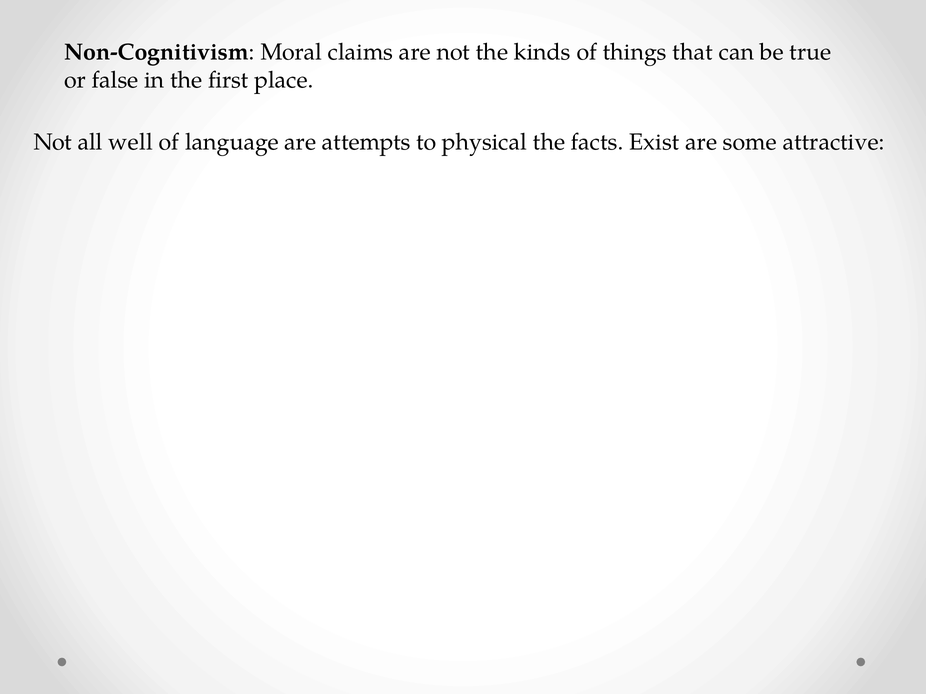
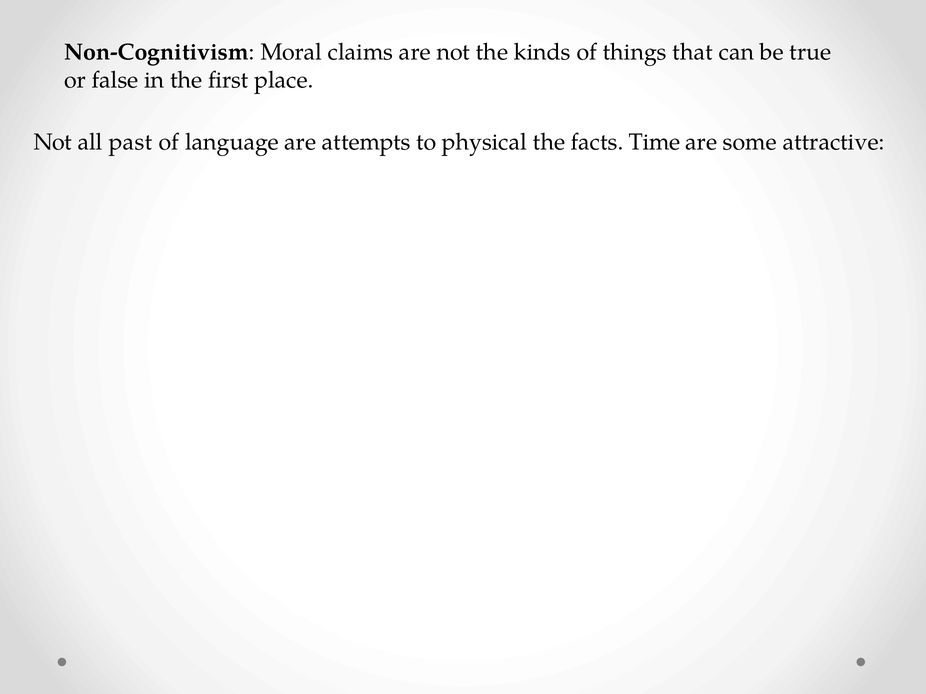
well: well -> past (131, 142)
Exist: Exist -> Time (654, 142)
